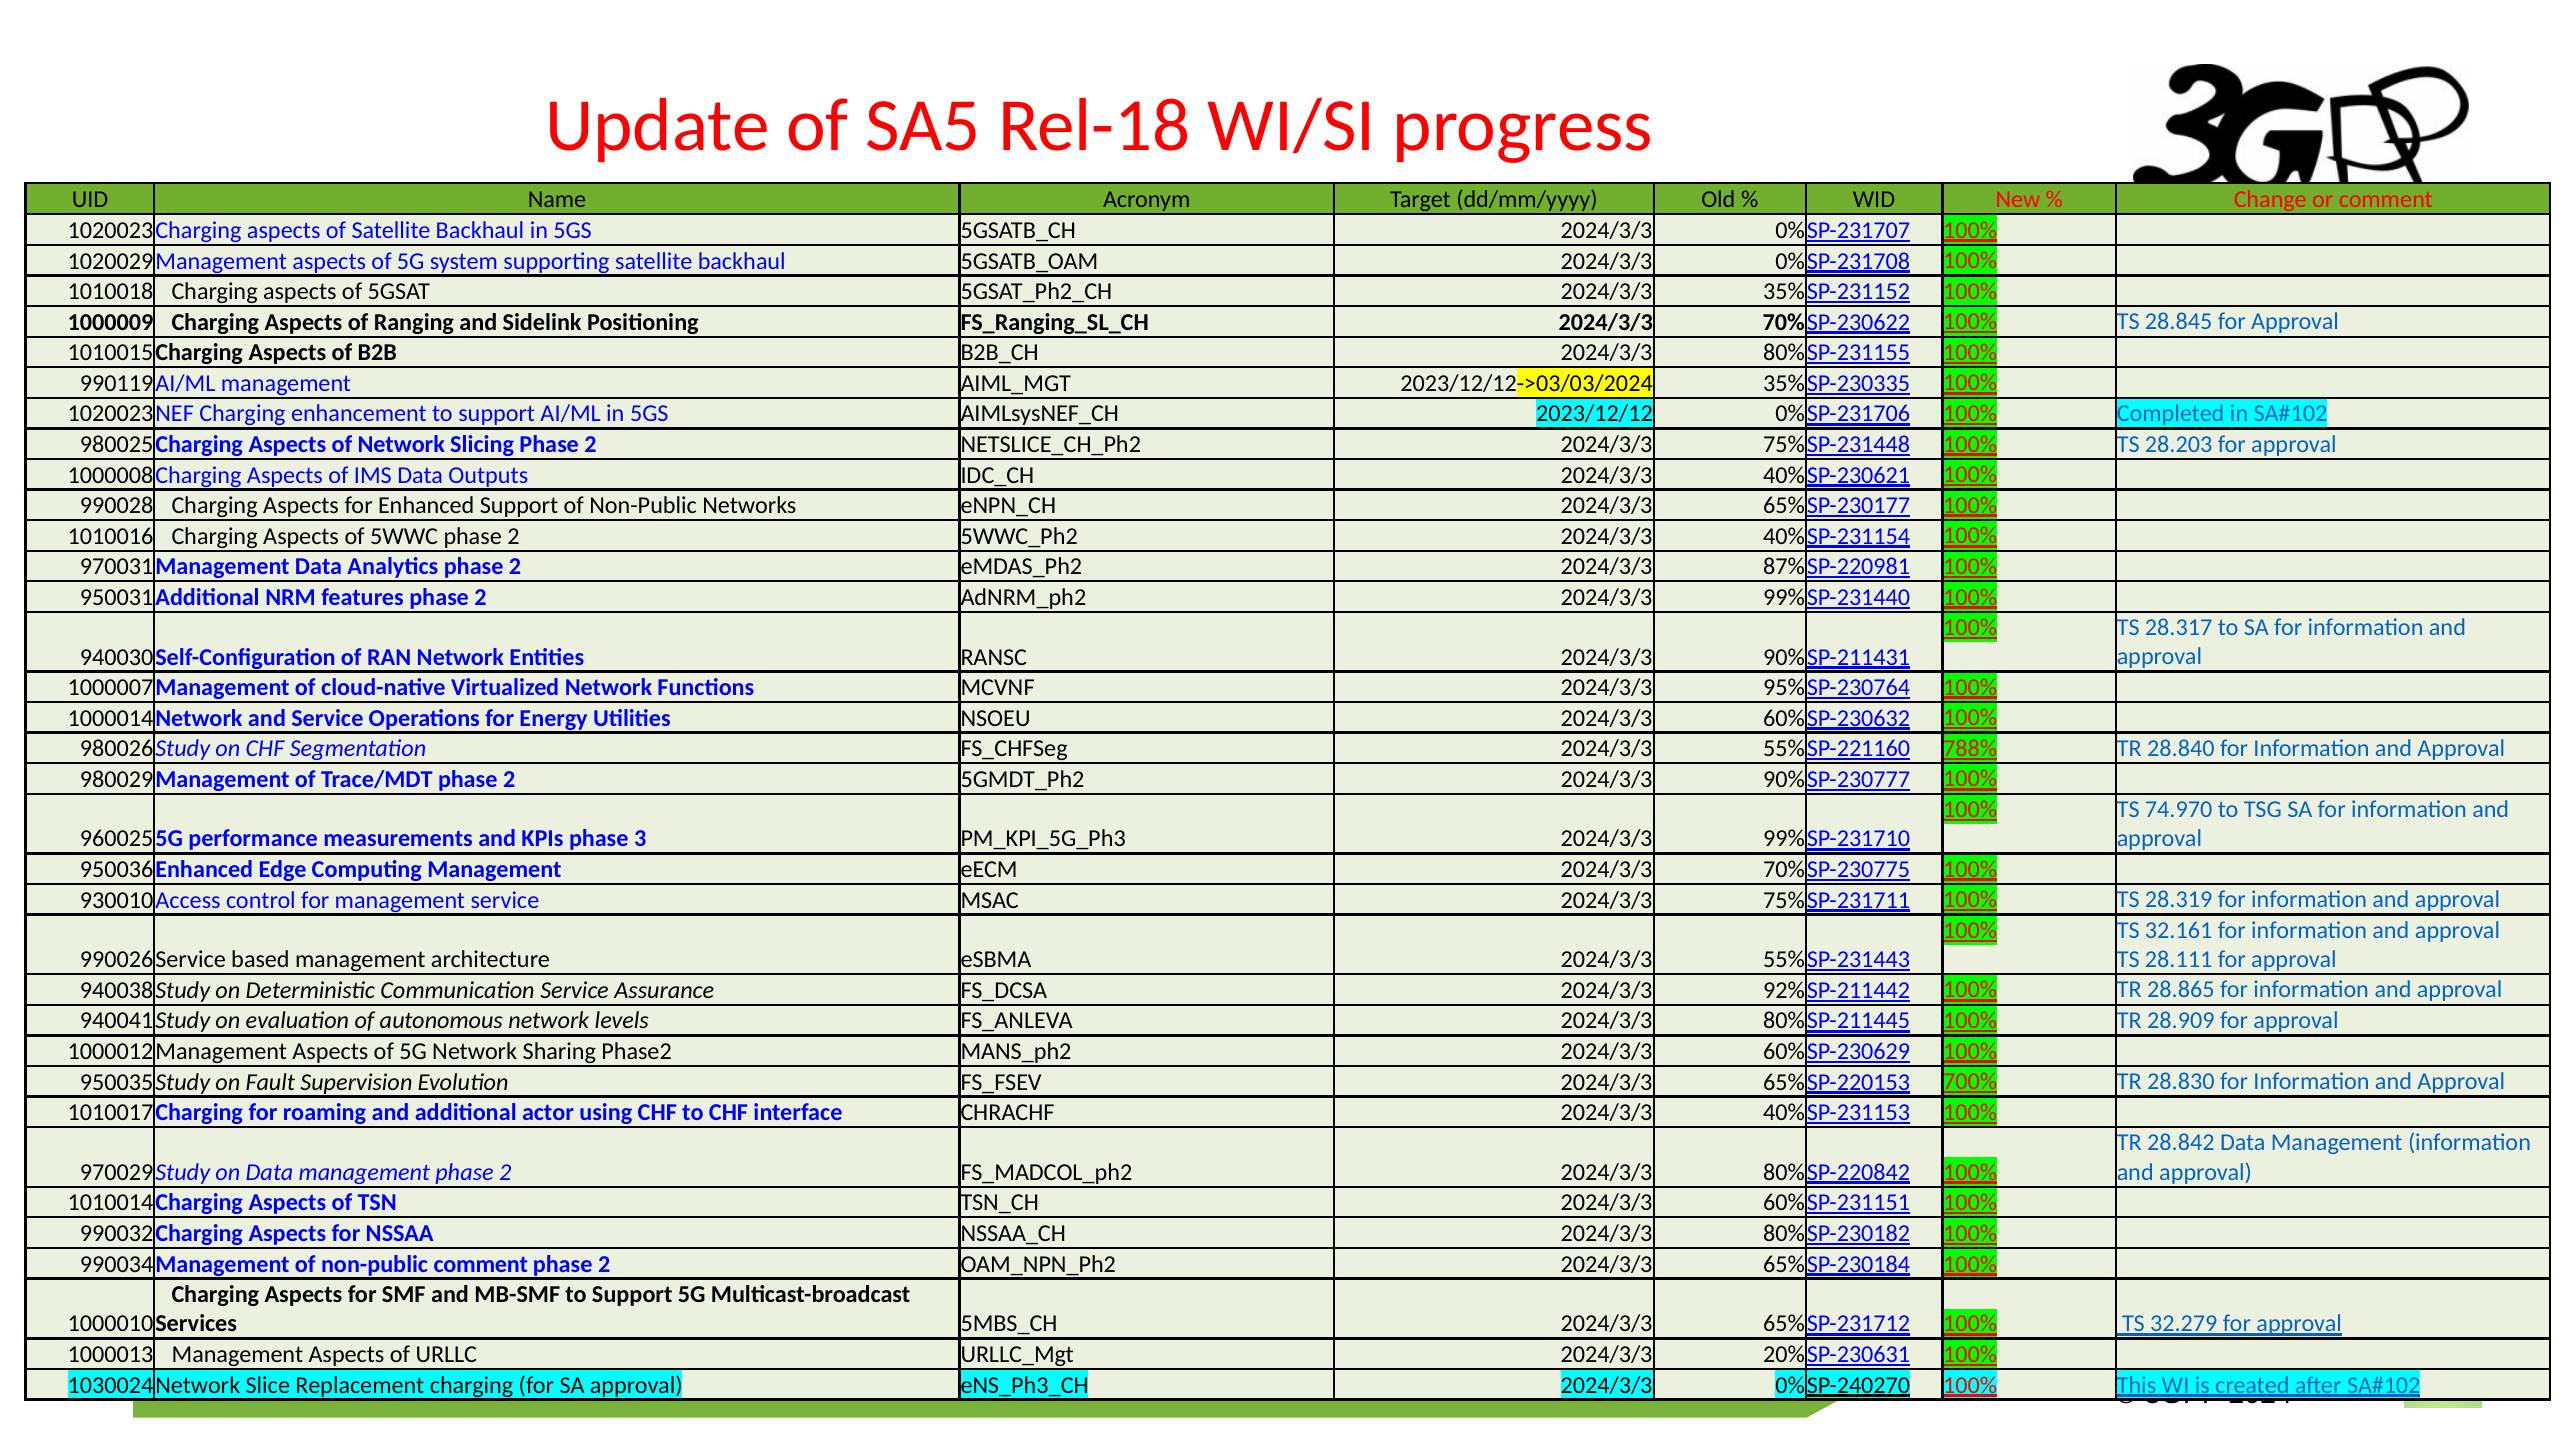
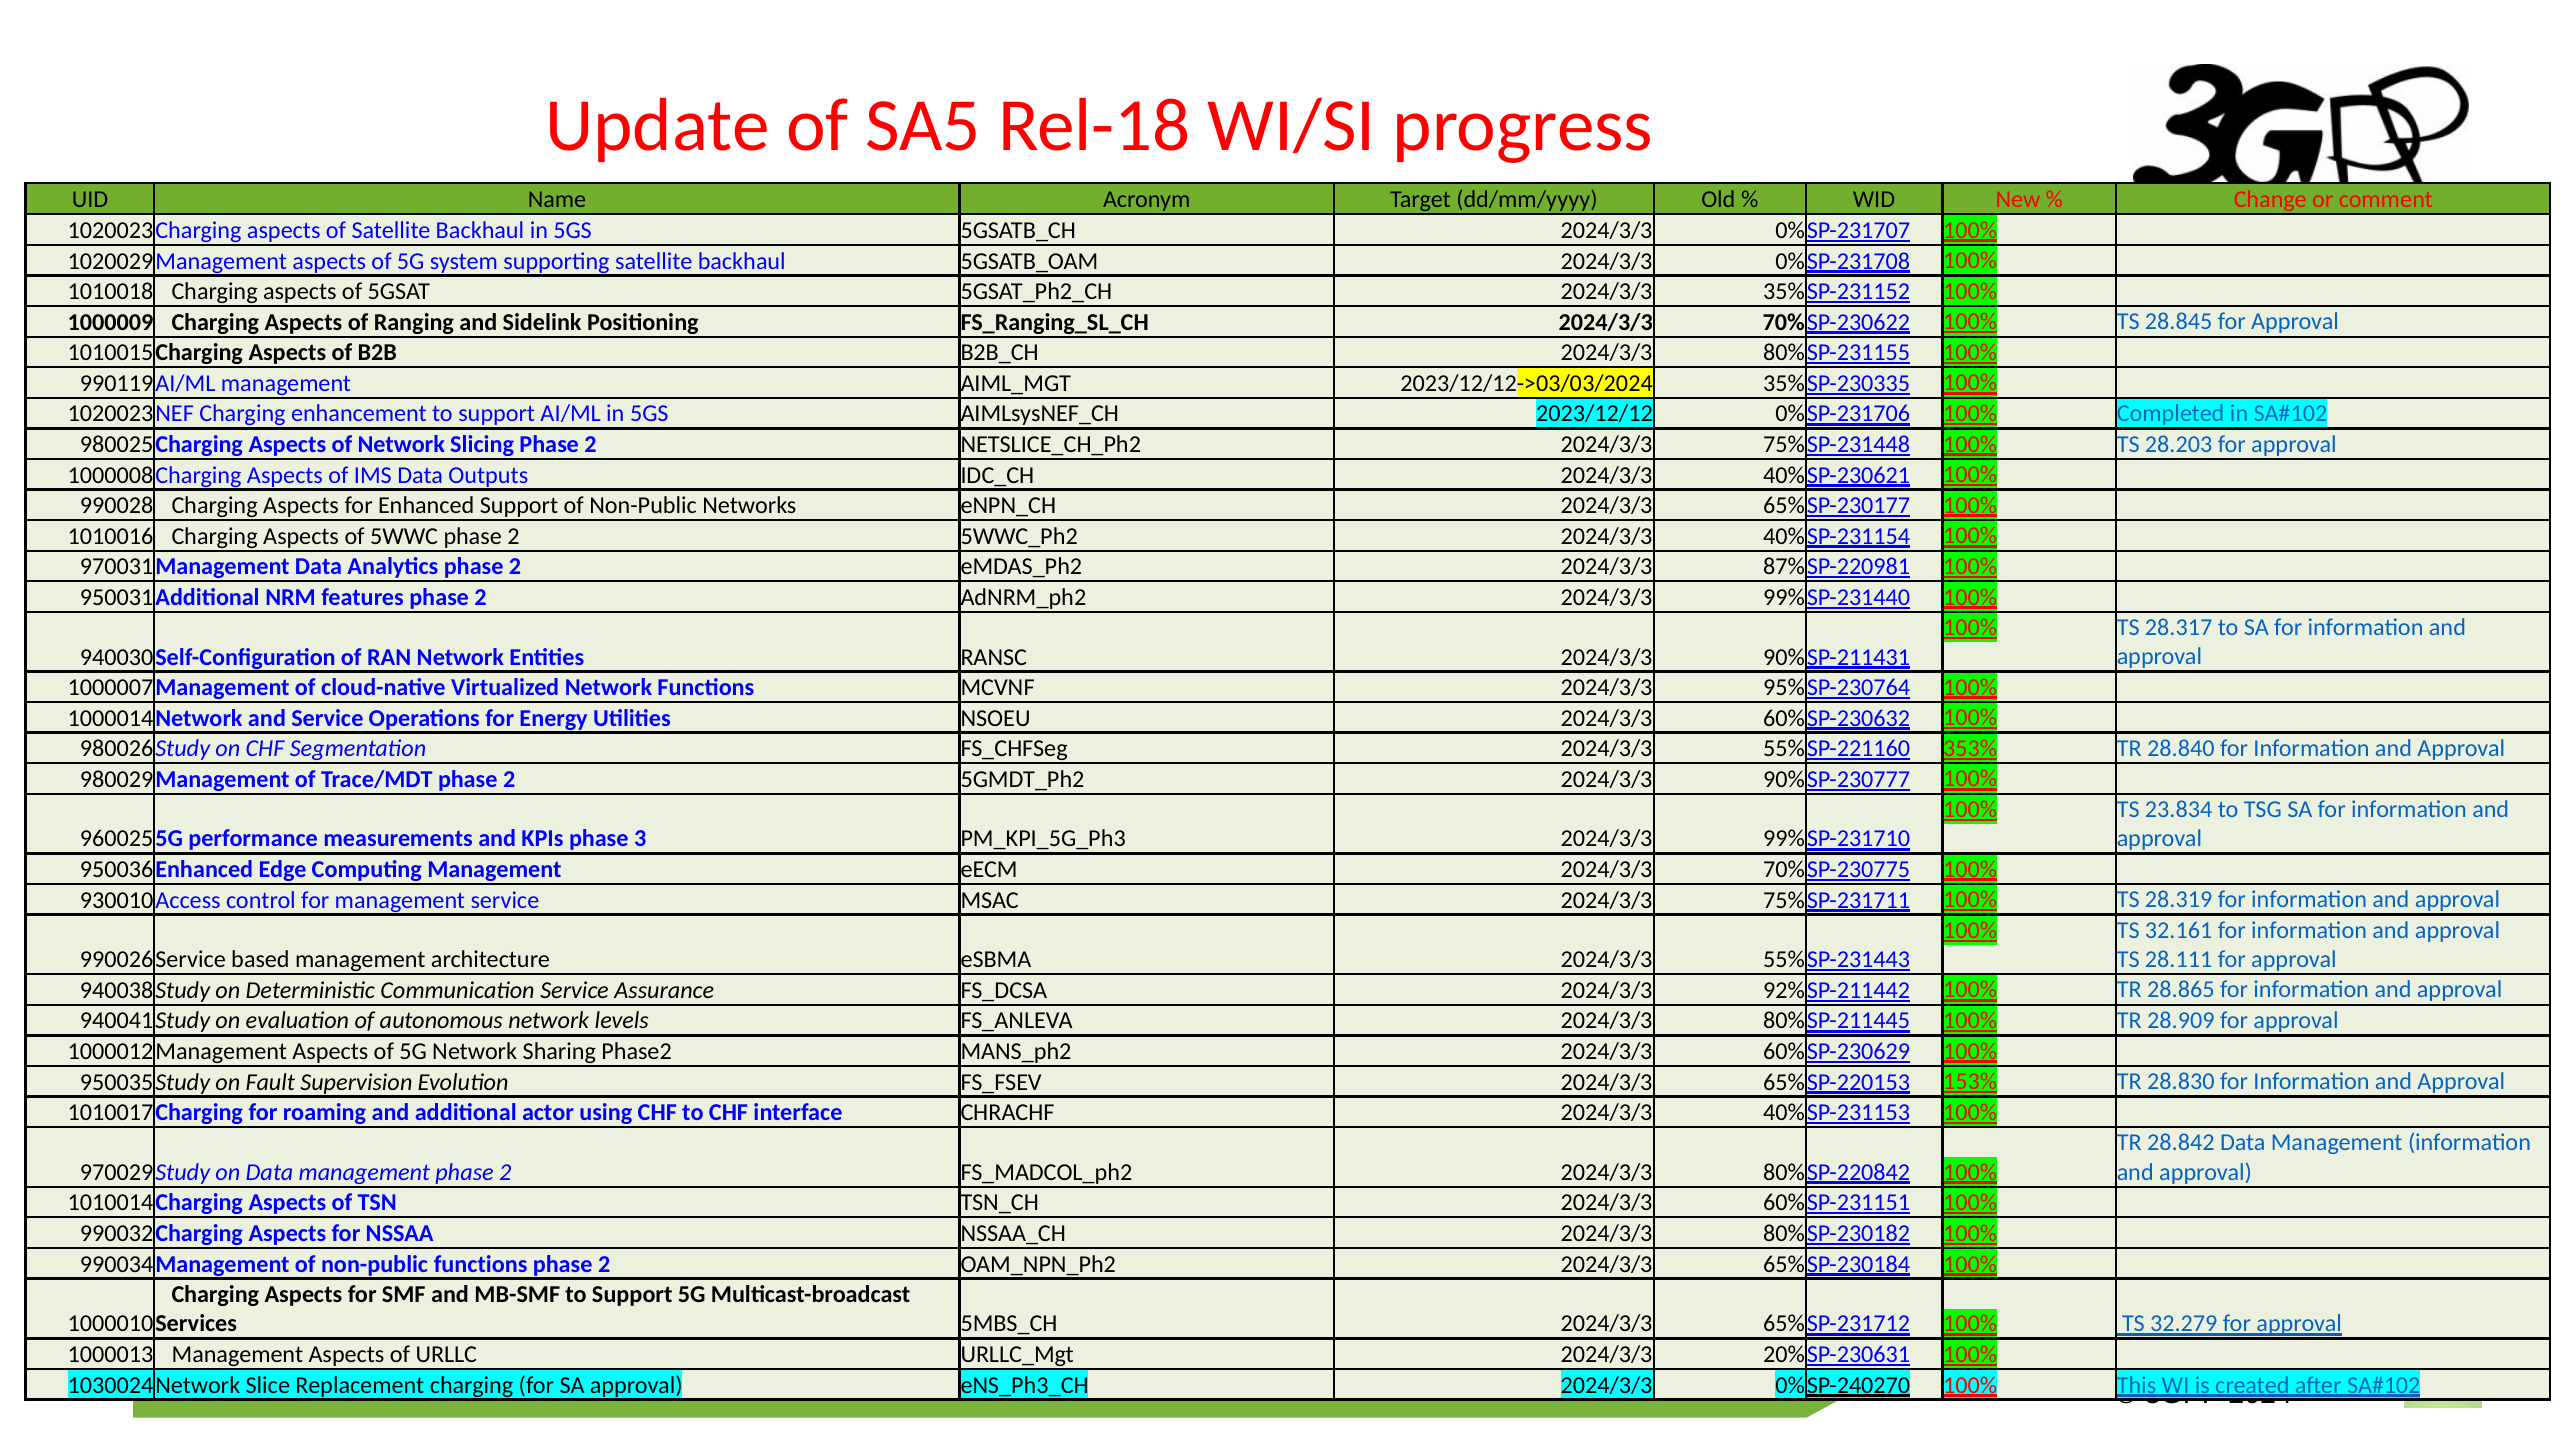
788%: 788% -> 353% (1970, 748)
74.970: 74.970 -> 23.834 (2179, 810)
700%: 700% -> 153% (1970, 1082)
non-public comment: comment -> functions (481, 1264)
